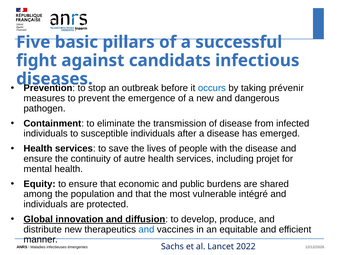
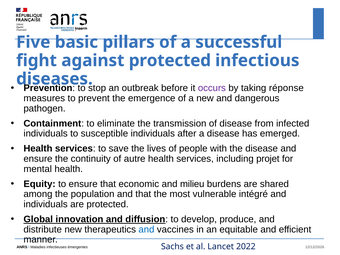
against candidats: candidats -> protected (170, 61)
occurs colour: blue -> purple (212, 88)
prévenir: prévenir -> réponse (286, 88)
public: public -> milieu (192, 184)
